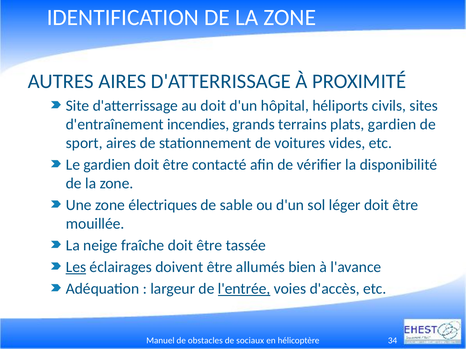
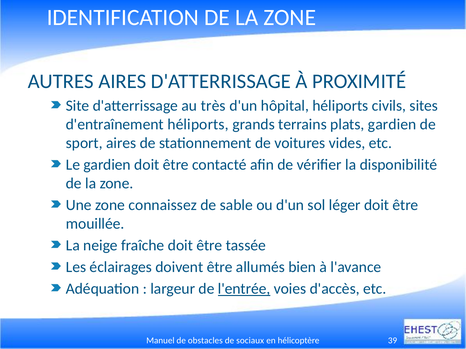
au doit: doit -> très (213, 106)
d'entraînement incendies: incendies -> héliports (198, 125)
électriques: électriques -> connaissez (163, 205)
Les underline: present -> none (76, 267)
34: 34 -> 39 (393, 341)
